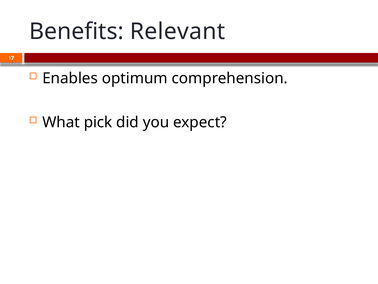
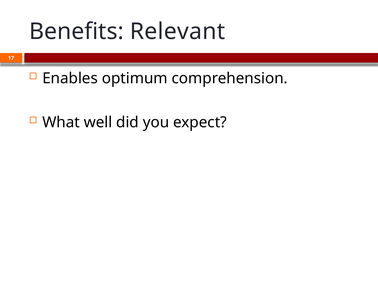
pick: pick -> well (98, 122)
